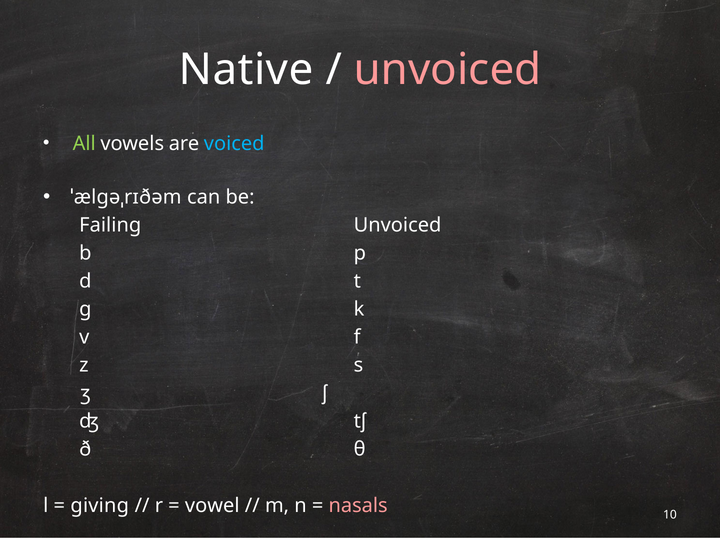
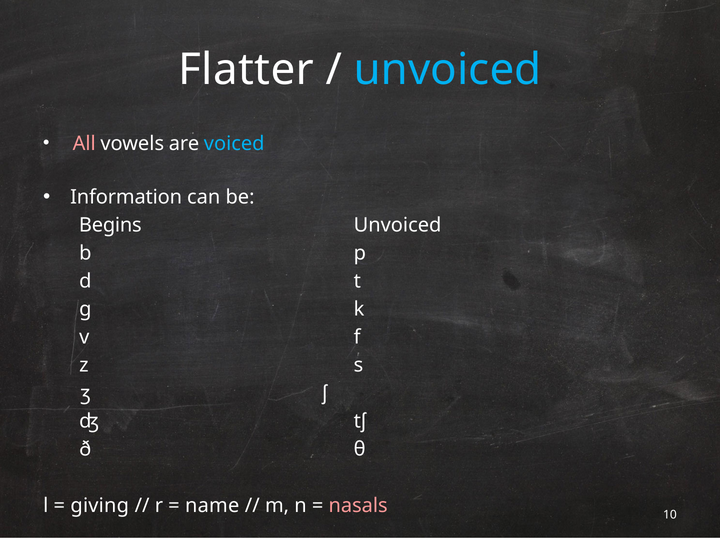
Native: Native -> Flatter (246, 70)
unvoiced colour: pink -> light blue (448, 70)
All colour: light green -> pink (84, 144)
ˈælgəˌrɪðəm: ˈælgəˌrɪðəm -> Information (126, 197)
Failing: Failing -> Begins (110, 225)
vowel: vowel -> name (212, 505)
